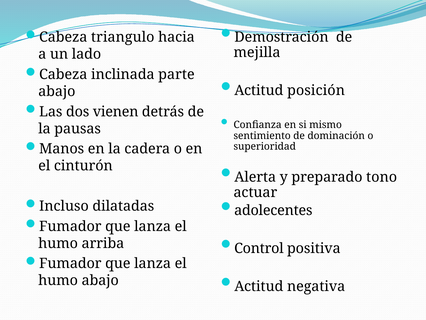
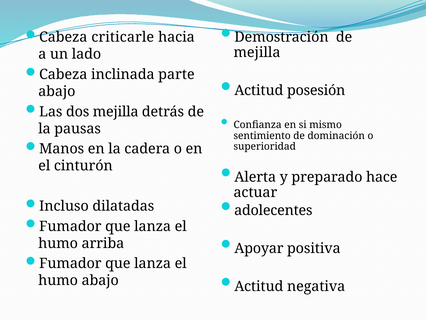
triangulo: triangulo -> criticarle (123, 37)
posición: posición -> posesión (316, 90)
dos vienen: vienen -> mejilla (116, 111)
tono: tono -> hace (382, 177)
Control: Control -> Apoyar (259, 248)
